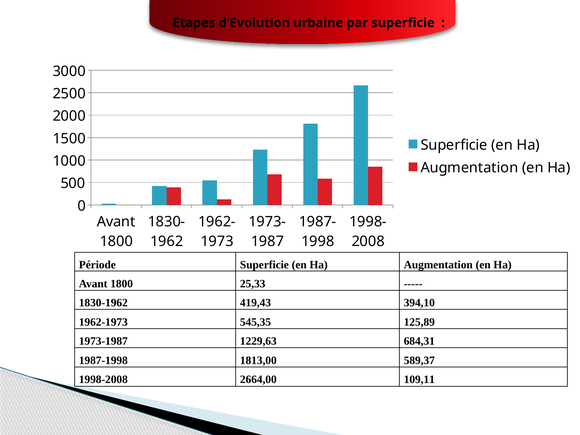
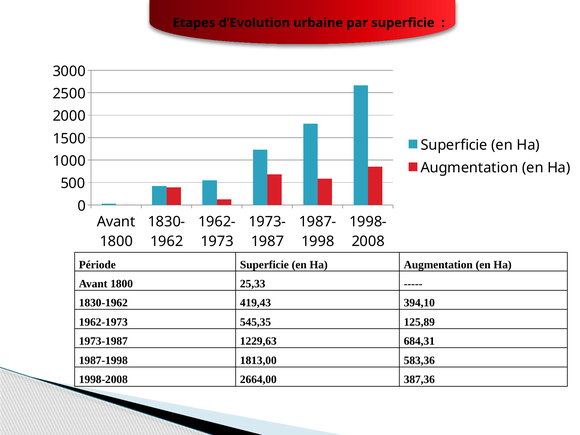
589,37: 589,37 -> 583,36 (419, 360)
109,11: 109,11 -> 387,36 (419, 380)
